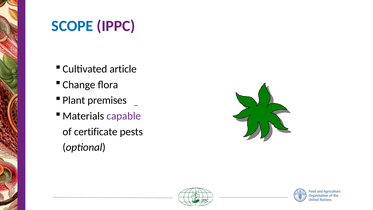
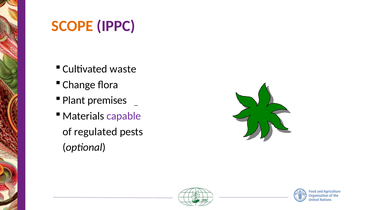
SCOPE colour: blue -> orange (72, 26)
article: article -> waste (123, 69)
certificate: certificate -> regulated (96, 132)
